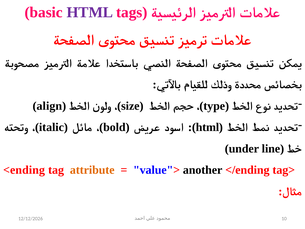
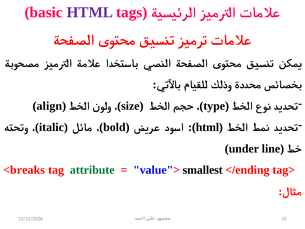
<ending: <ending -> <breaks (24, 170)
attribute colour: orange -> green (92, 170)
another: another -> smallest (203, 170)
